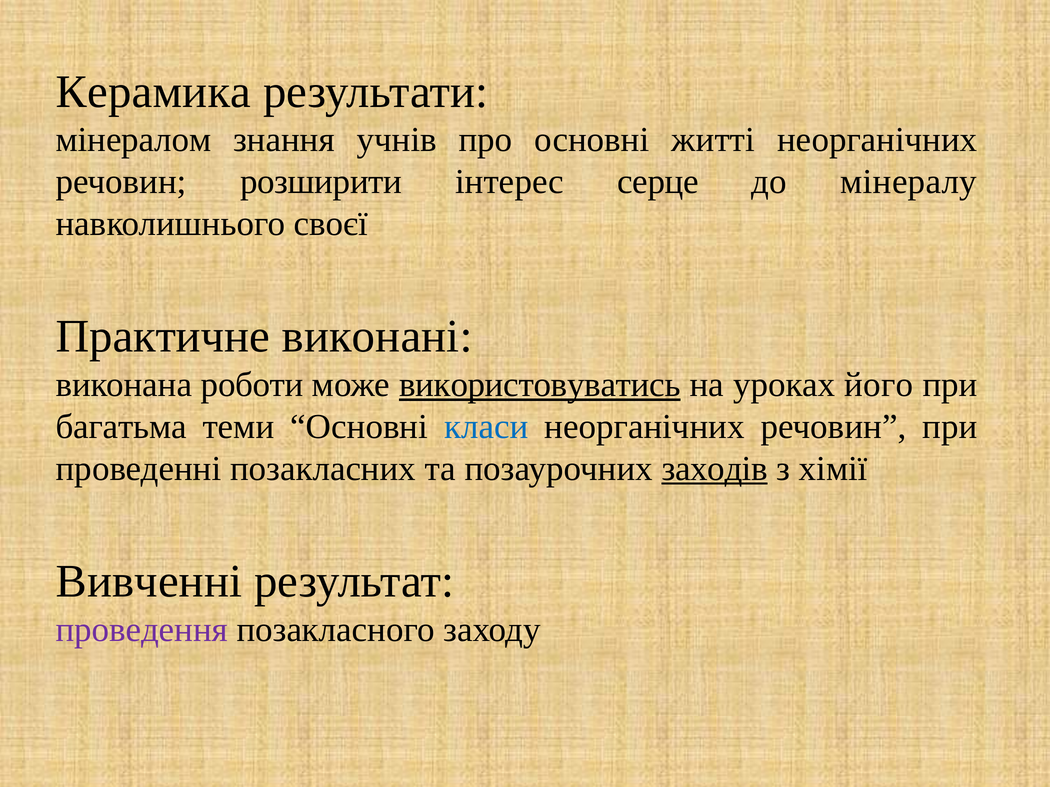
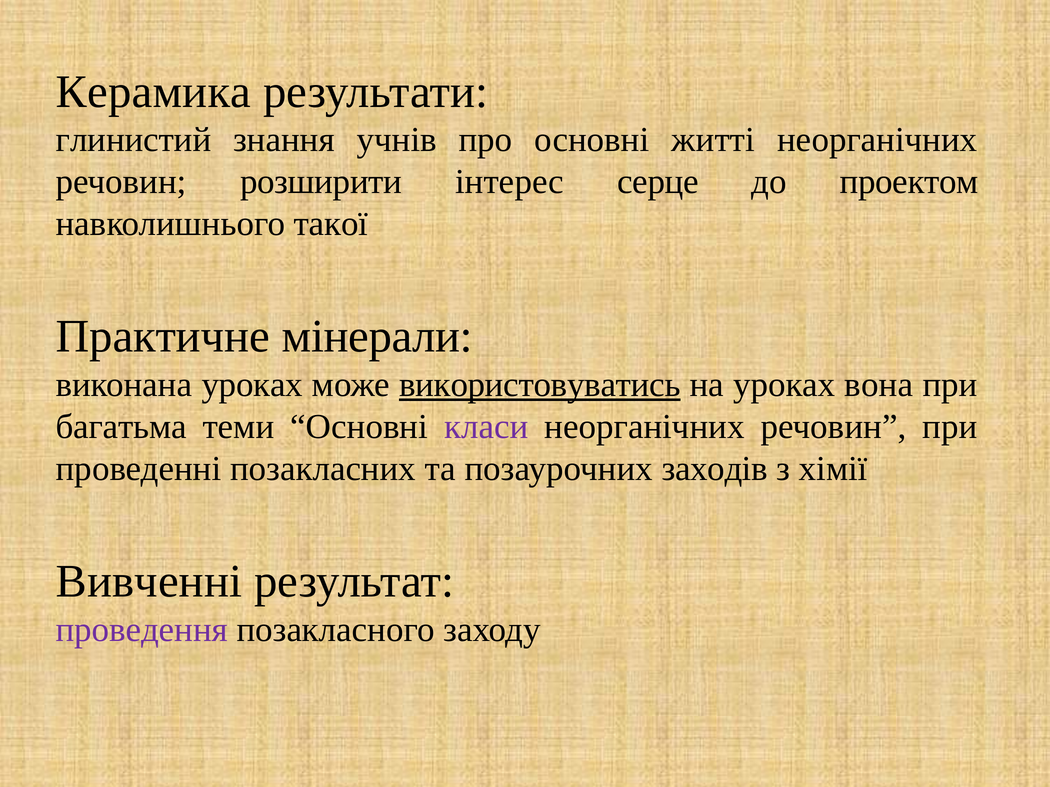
мінералом: мінералом -> глинистий (134, 140)
мінералу: мінералу -> проектом (909, 182)
своєї: своєї -> такої (331, 224)
виконані: виконані -> мінерали (377, 337)
виконана роботи: роботи -> уроках (252, 385)
його: його -> вона (879, 385)
класи colour: blue -> purple (486, 427)
заходів underline: present -> none (715, 469)
